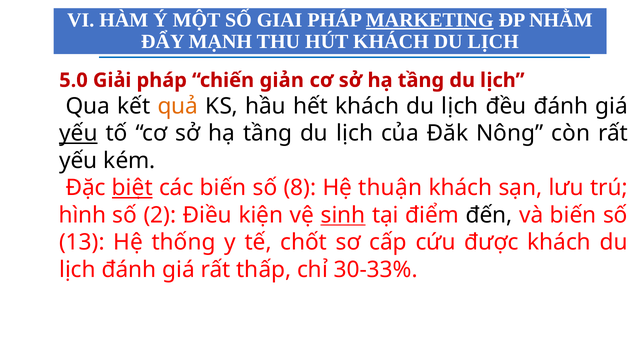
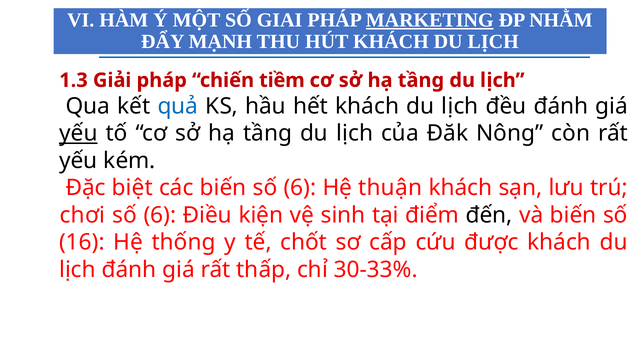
5.0: 5.0 -> 1.3 (73, 80)
giản: giản -> tiềm (282, 80)
quả colour: orange -> blue (178, 106)
biệt underline: present -> none (132, 188)
biến số 8: 8 -> 6 (300, 188)
hình: hình -> chơi (82, 215)
2: 2 -> 6 (160, 215)
sinh underline: present -> none (343, 215)
13: 13 -> 16 (82, 242)
